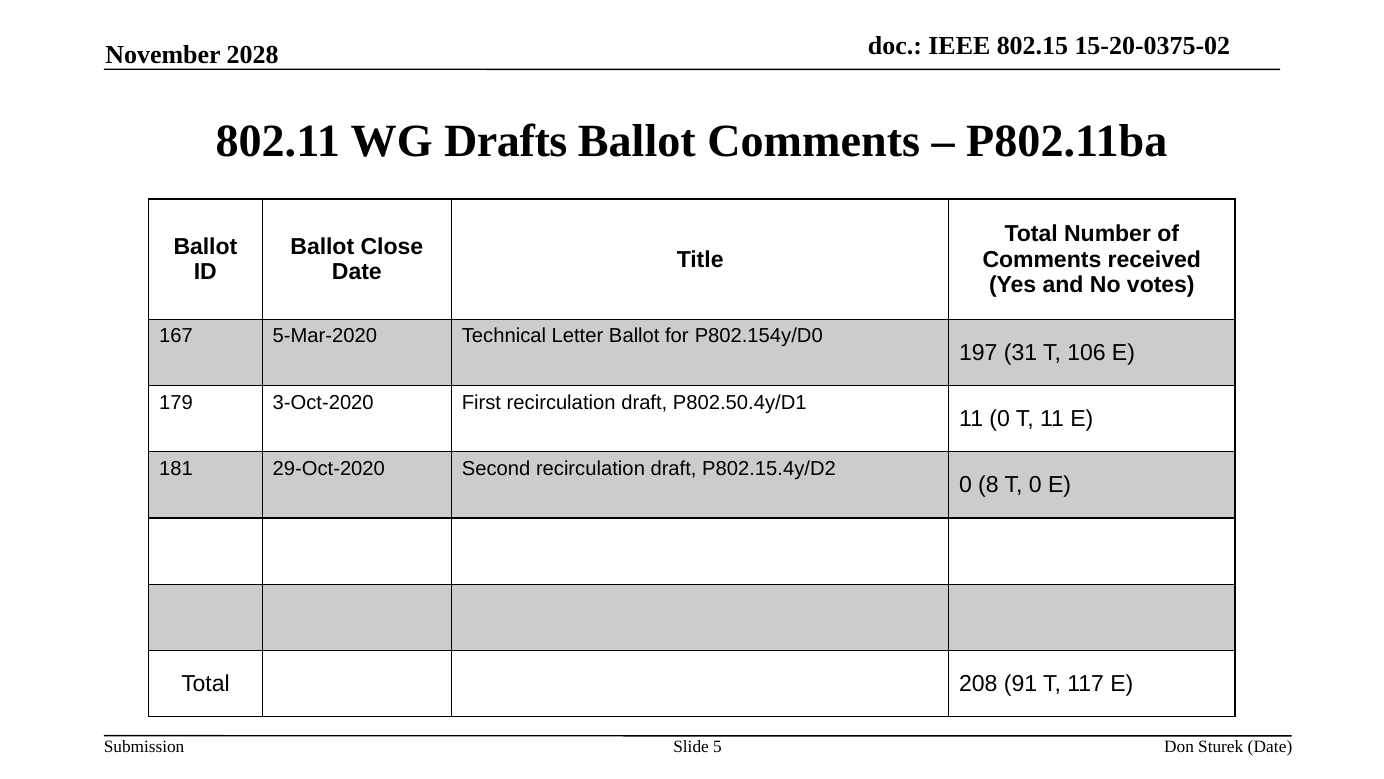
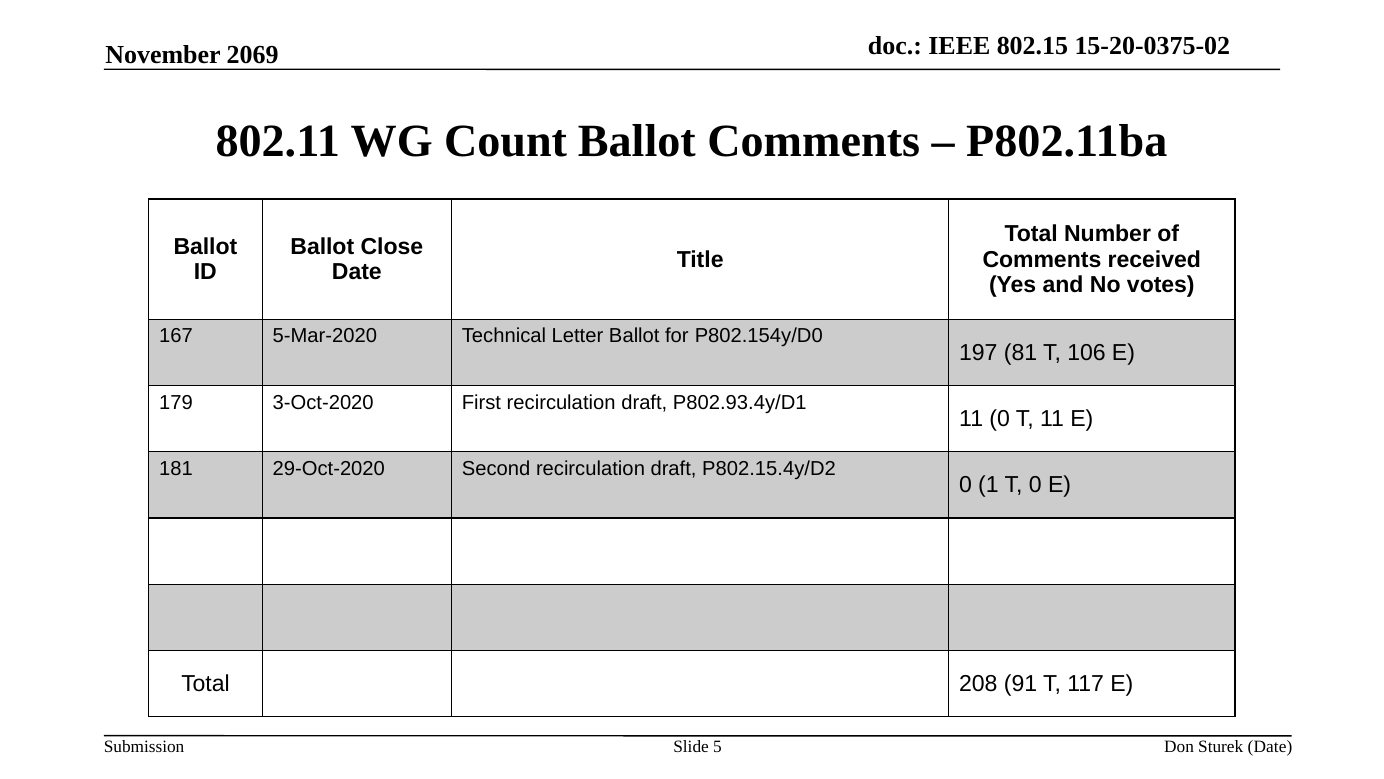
2028: 2028 -> 2069 (253, 55)
Drafts: Drafts -> Count (506, 141)
31: 31 -> 81 (1020, 353)
P802.50.4y/D1: P802.50.4y/D1 -> P802.93.4y/D1 (740, 402)
8: 8 -> 1 (988, 485)
